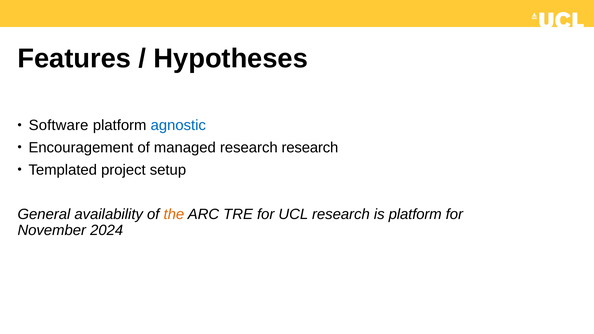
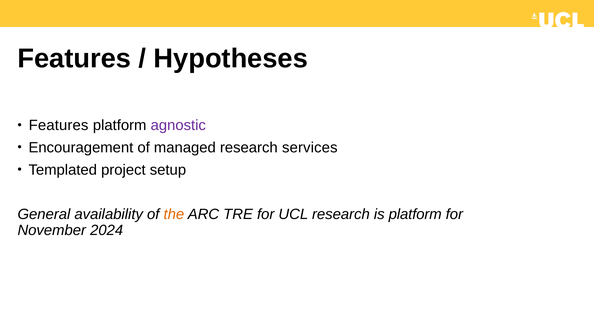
Software: Software -> Features (59, 125)
agnostic colour: blue -> purple (178, 125)
research research: research -> services (310, 148)
